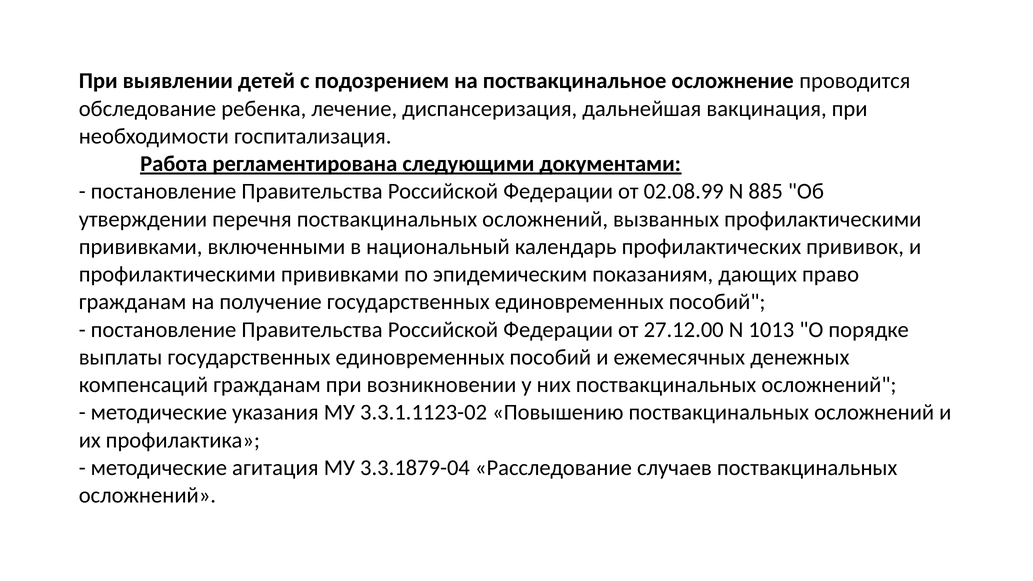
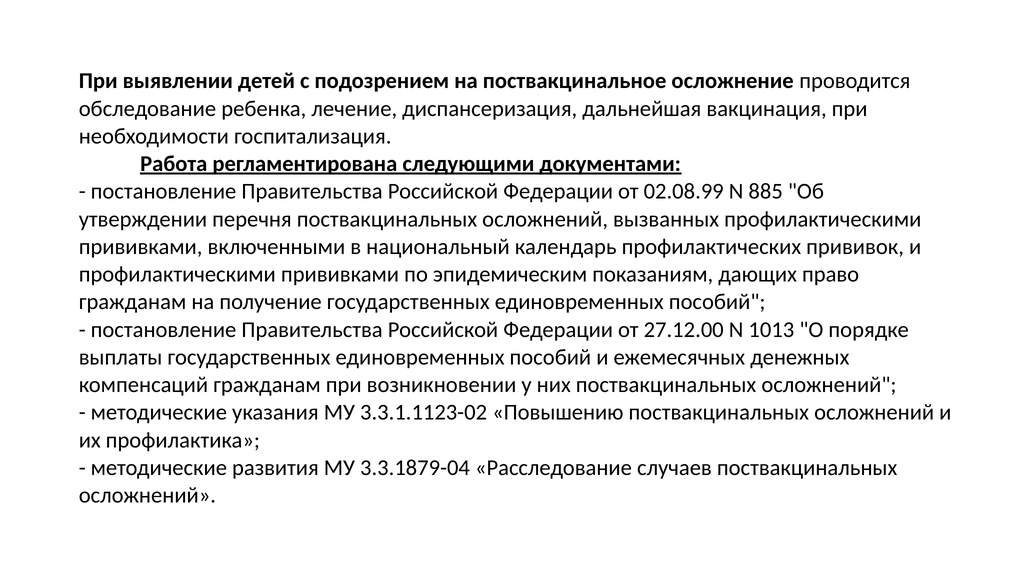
агитация: агитация -> развития (275, 468)
